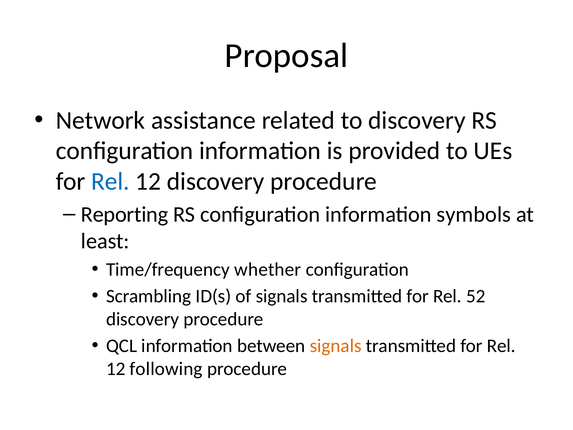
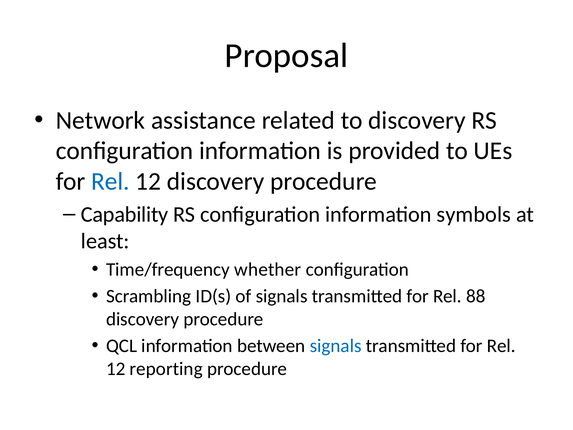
Reporting: Reporting -> Capability (125, 214)
52: 52 -> 88 (476, 296)
signals colour: orange -> blue (336, 346)
following: following -> reporting (166, 369)
